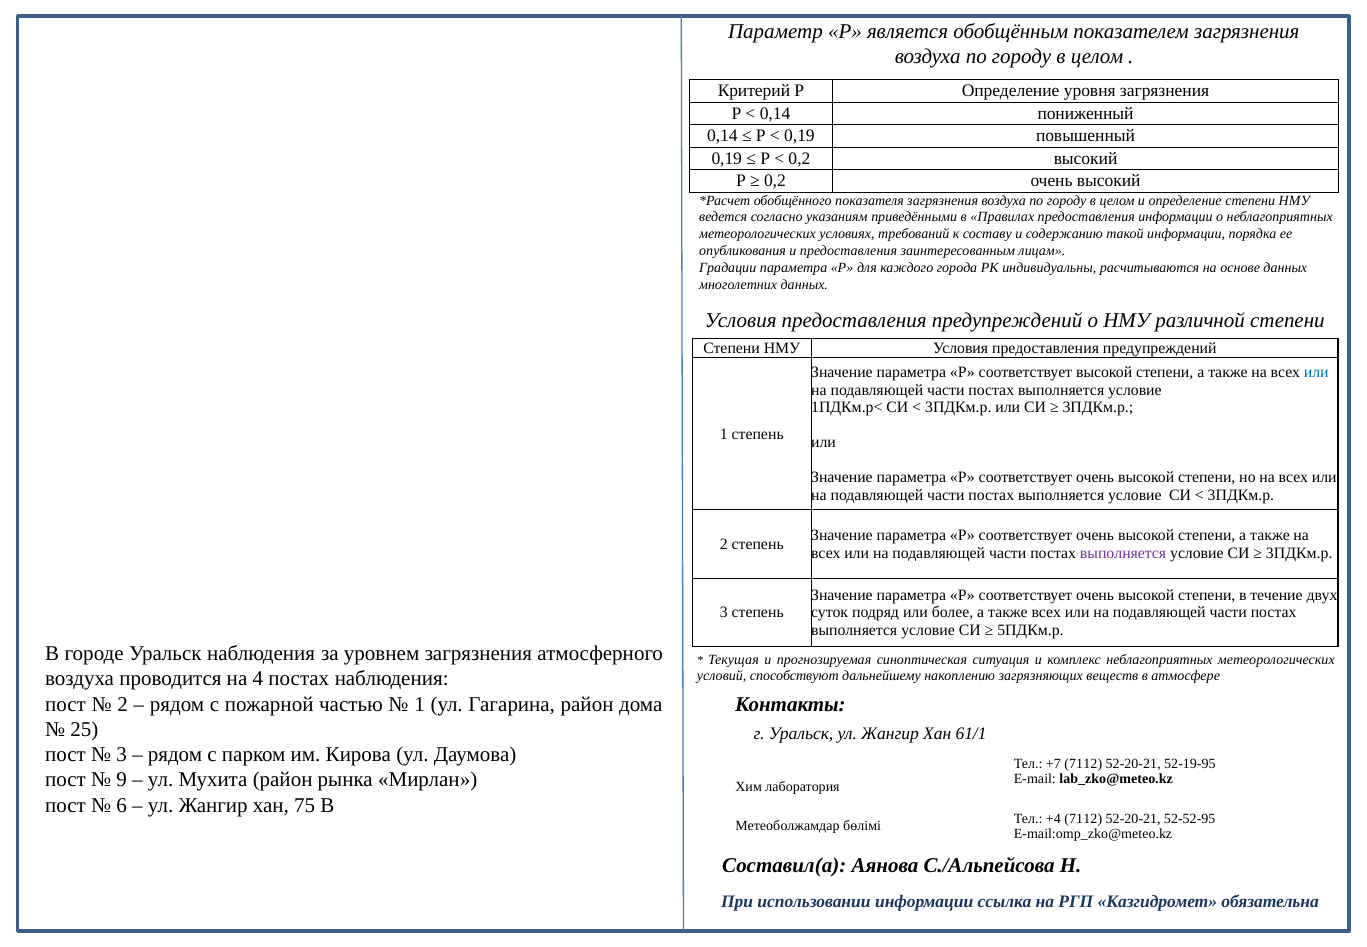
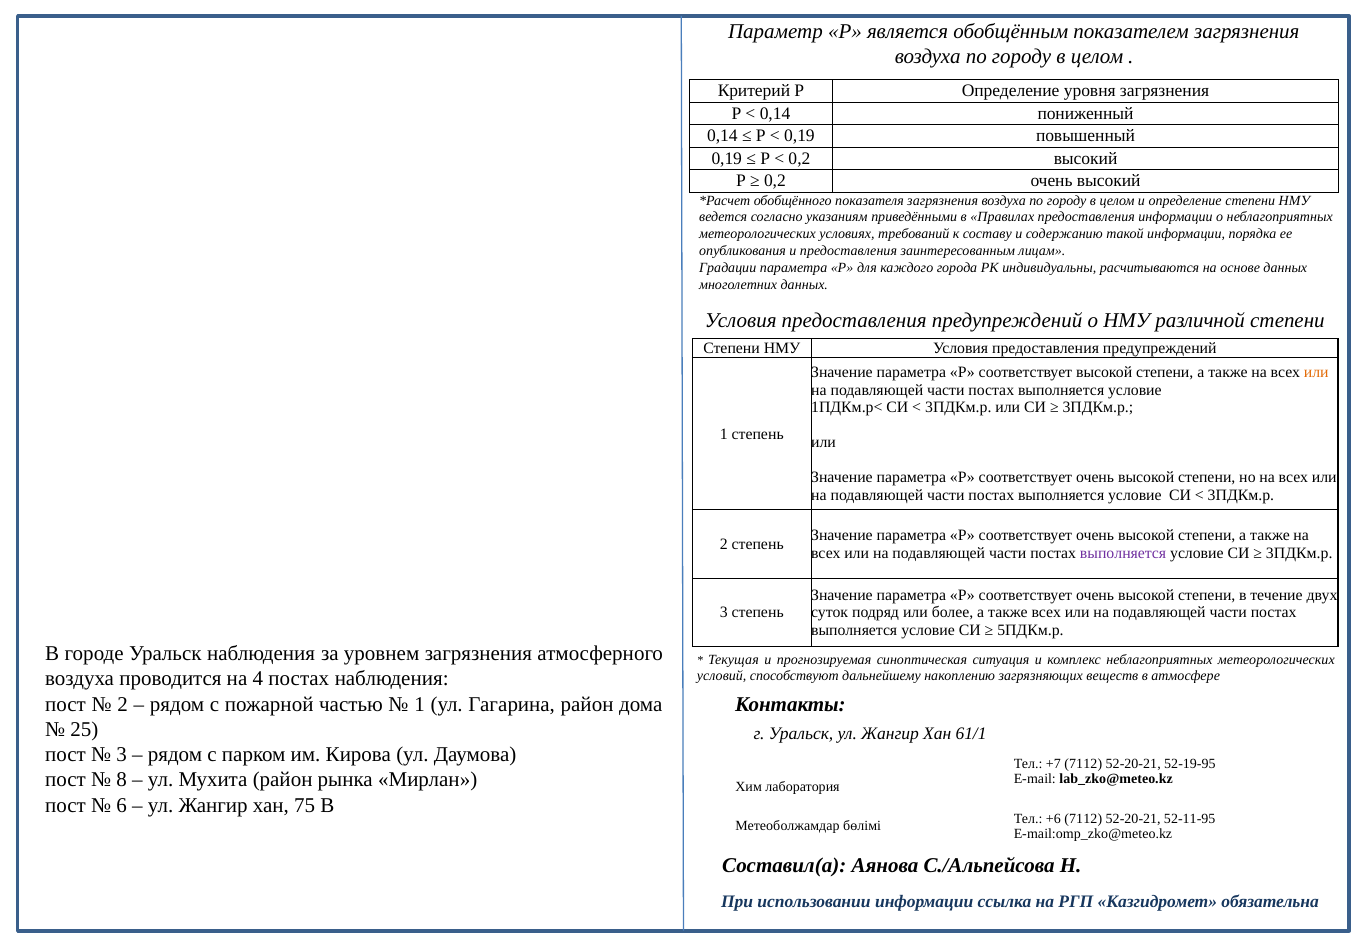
или colour: blue -> orange (1316, 372)
9: 9 -> 8 (122, 779)
+4: +4 -> +6 (1053, 818)
52-52-95: 52-52-95 -> 52-11-95 (1190, 818)
